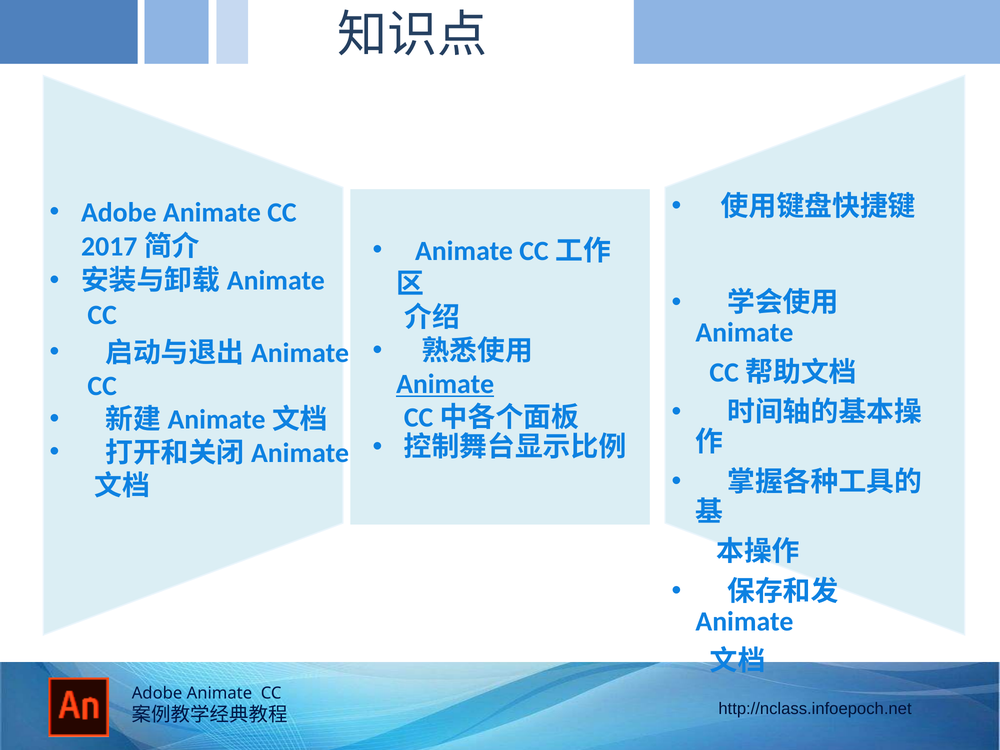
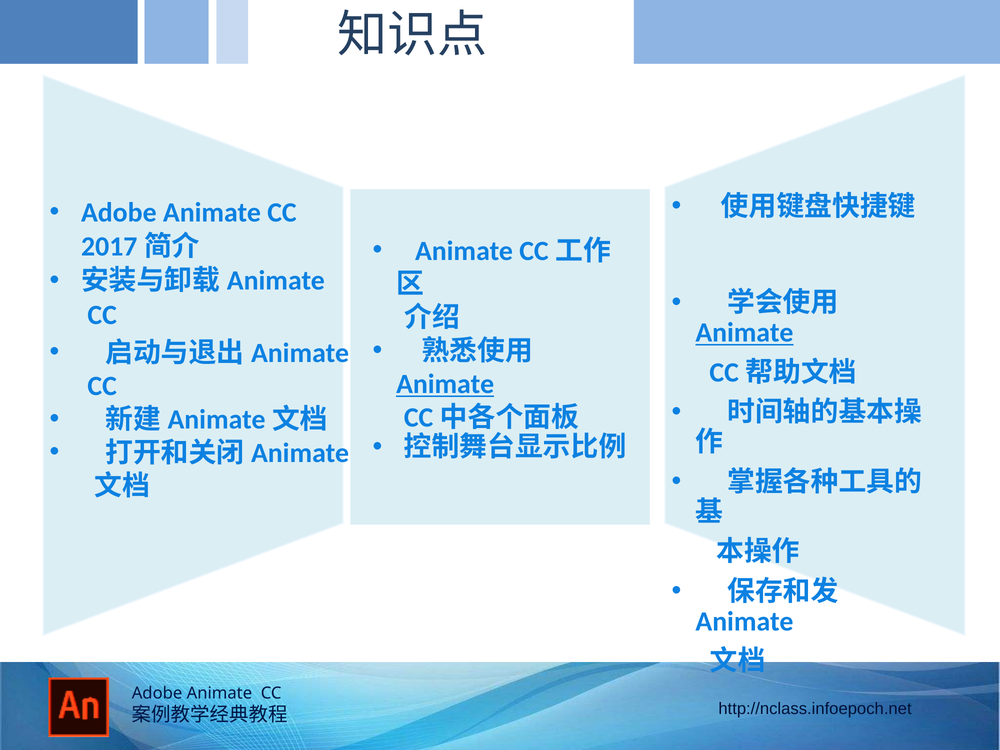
Animate underline: none -> present (744, 333)
